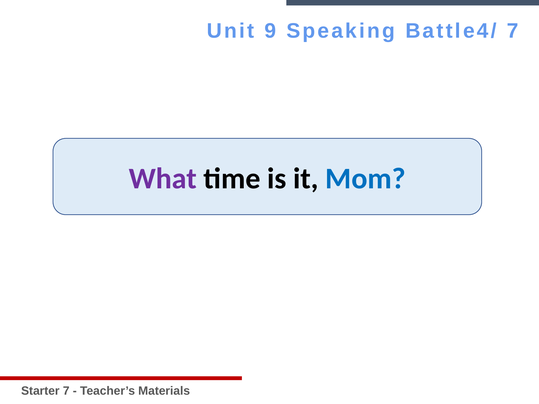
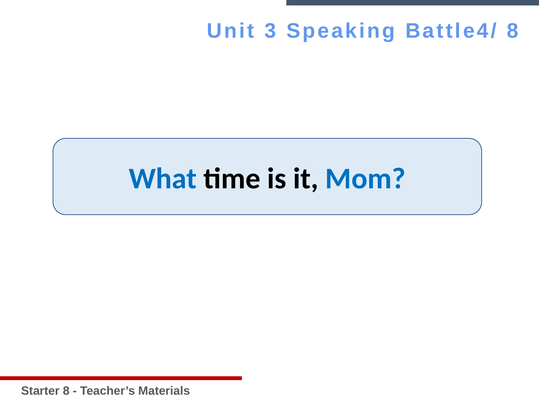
9: 9 -> 3 (270, 31)
Battle4/ 7: 7 -> 8 (513, 31)
What colour: purple -> blue (163, 179)
Starter 7: 7 -> 8 (66, 391)
